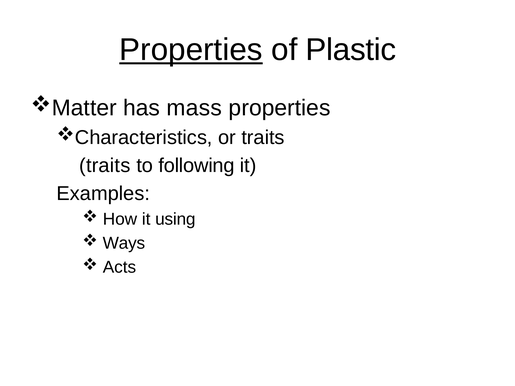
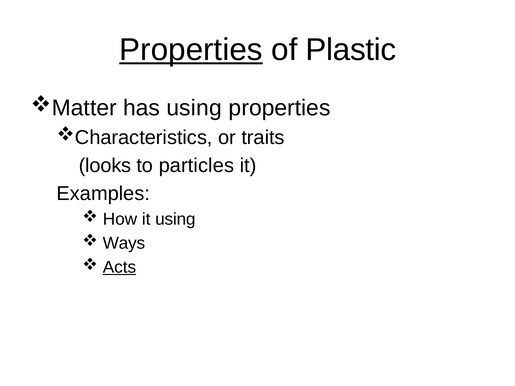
has mass: mass -> using (194, 108)
traits: traits -> looks (105, 166)
following: following -> particles (196, 166)
Acts underline: none -> present (119, 267)
